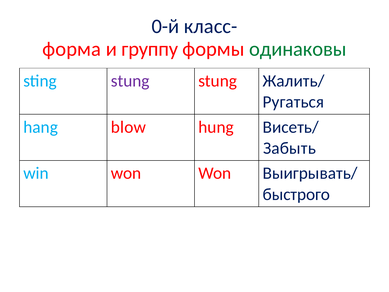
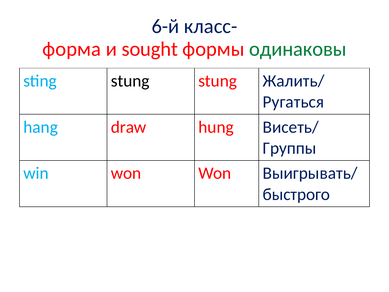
0-й: 0-й -> 6-й (165, 26)
группу: группу -> sought (150, 49)
stung colour: purple -> black (130, 81)
blow: blow -> draw (129, 127)
Забыть: Забыть -> Группы (290, 148)
